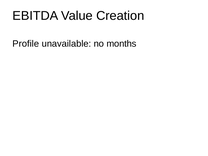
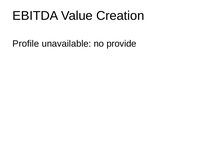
months: months -> provide (121, 44)
